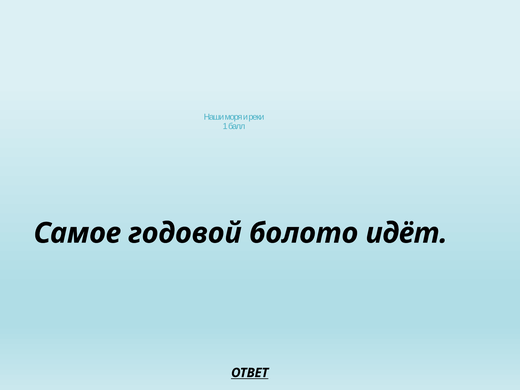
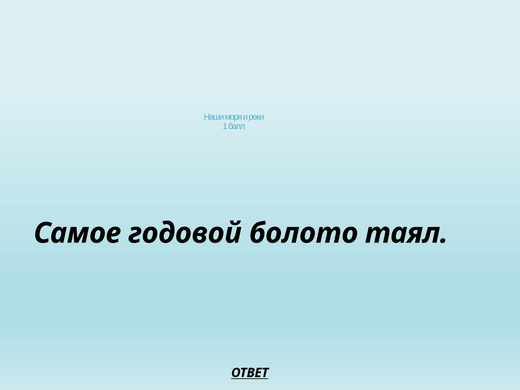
идёт: идёт -> таял (407, 233)
